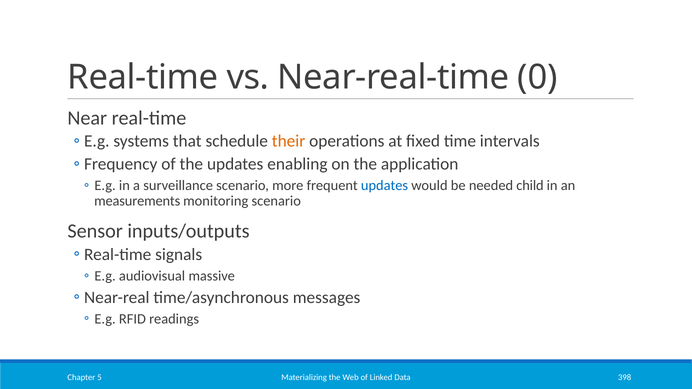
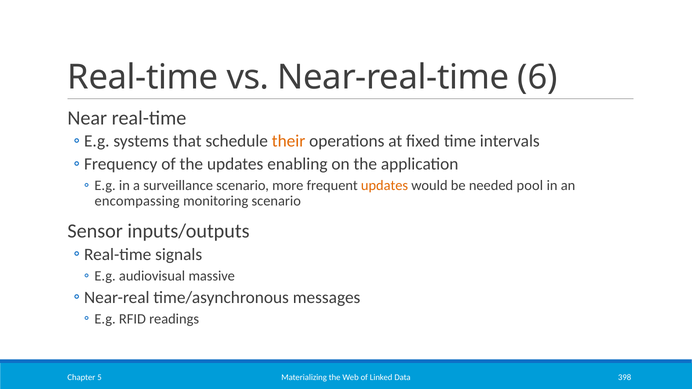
0: 0 -> 6 (537, 78)
updates colour: blue -> orange (385, 186)
child: child -> pool (530, 186)
measurements: measurements -> encompassing (137, 201)
